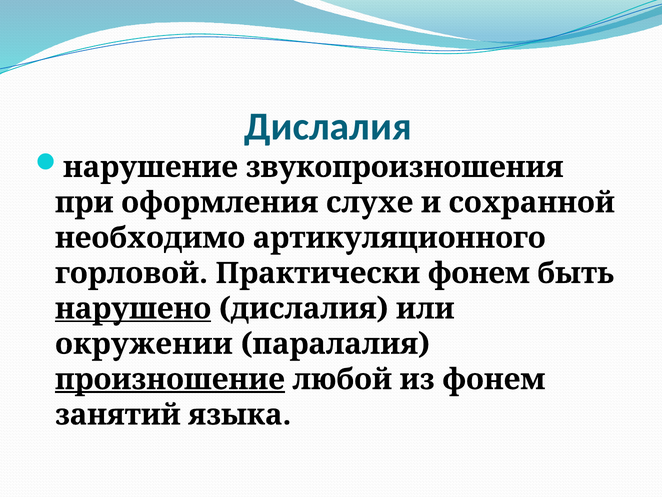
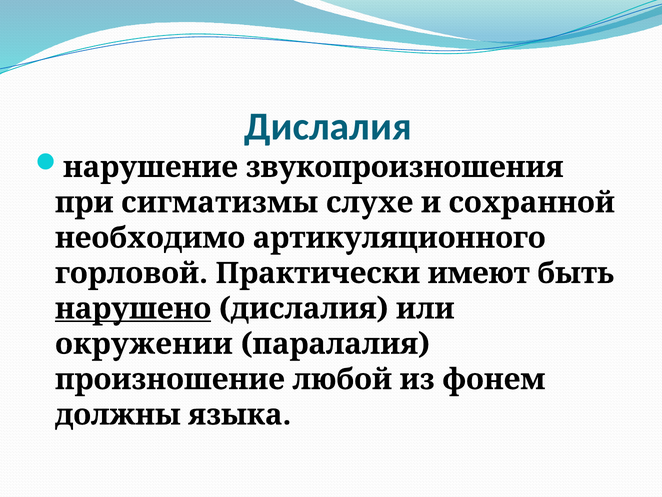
оформления: оформления -> сигматизмы (220, 202)
Практически фонем: фонем -> имеют (479, 273)
произношение underline: present -> none (170, 379)
занятий: занятий -> должны (118, 414)
